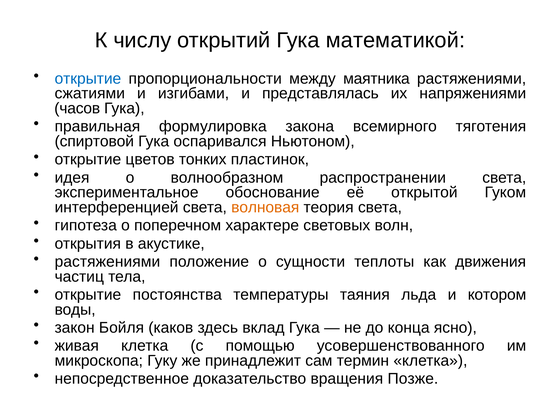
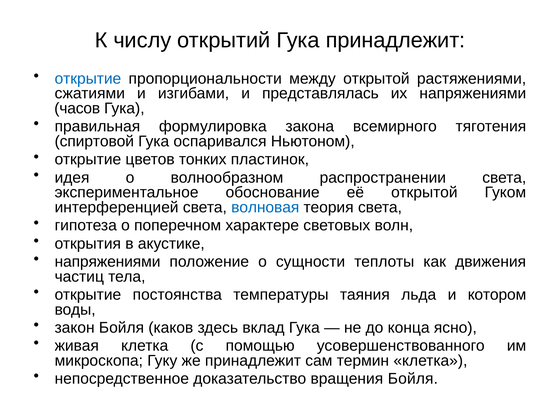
Гука математикой: математикой -> принадлежит (396, 40)
между маятника: маятника -> открытой (376, 79)
волновая colour: orange -> blue (265, 207)
растяжениями: растяжениями -> напряжениями (108, 262)
вращения Позже: Позже -> Бойля (413, 379)
